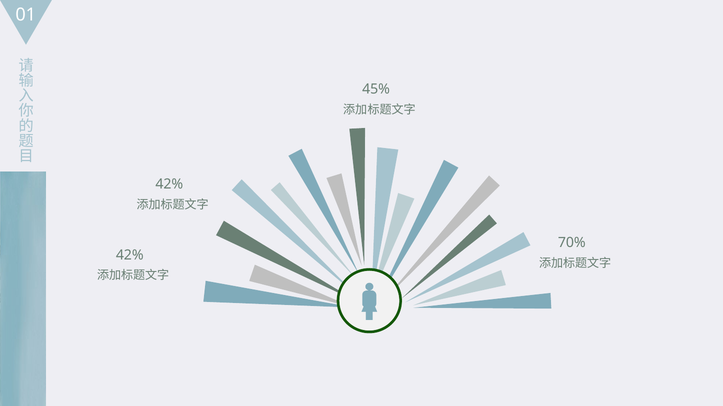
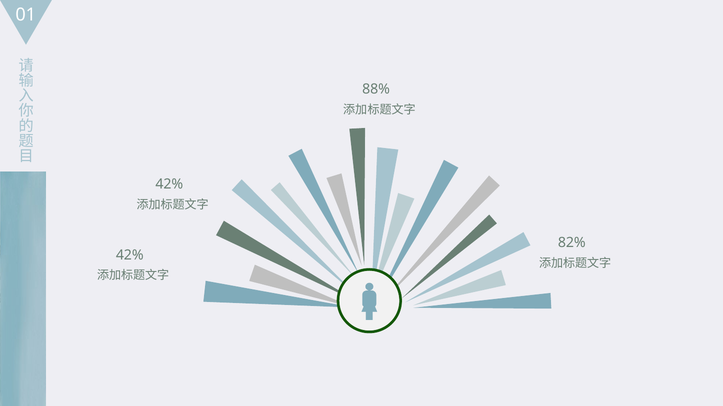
45%: 45% -> 88% (376, 89)
70%: 70% -> 82% (572, 243)
